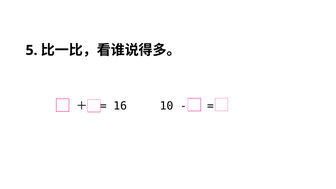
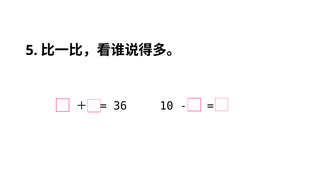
16: 16 -> 36 (120, 106)
